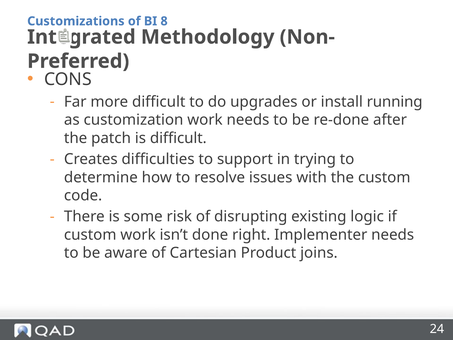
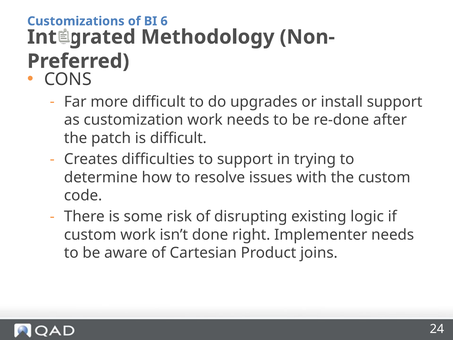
8: 8 -> 6 (164, 21)
install running: running -> support (395, 102)
